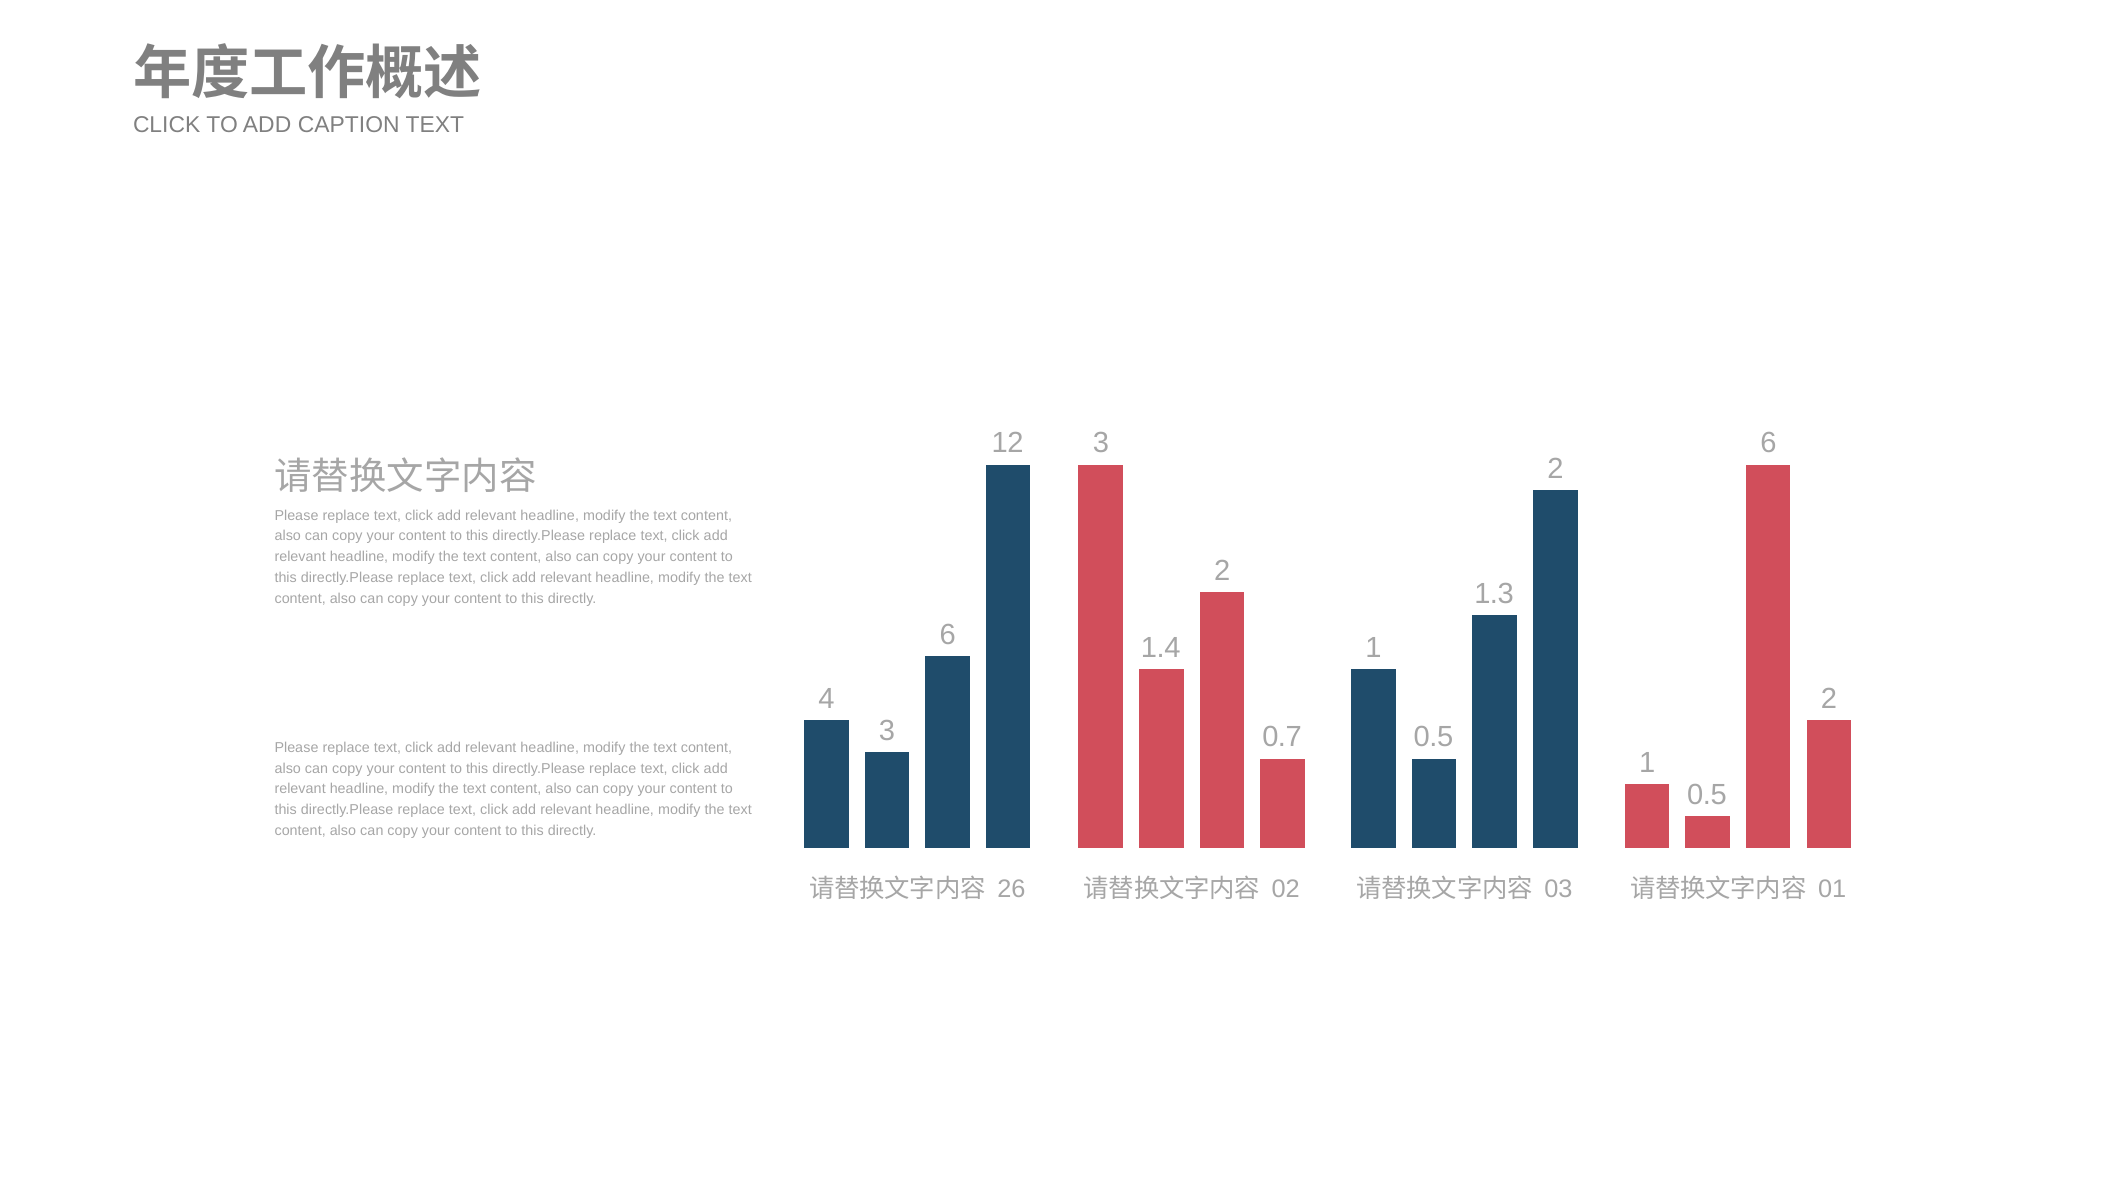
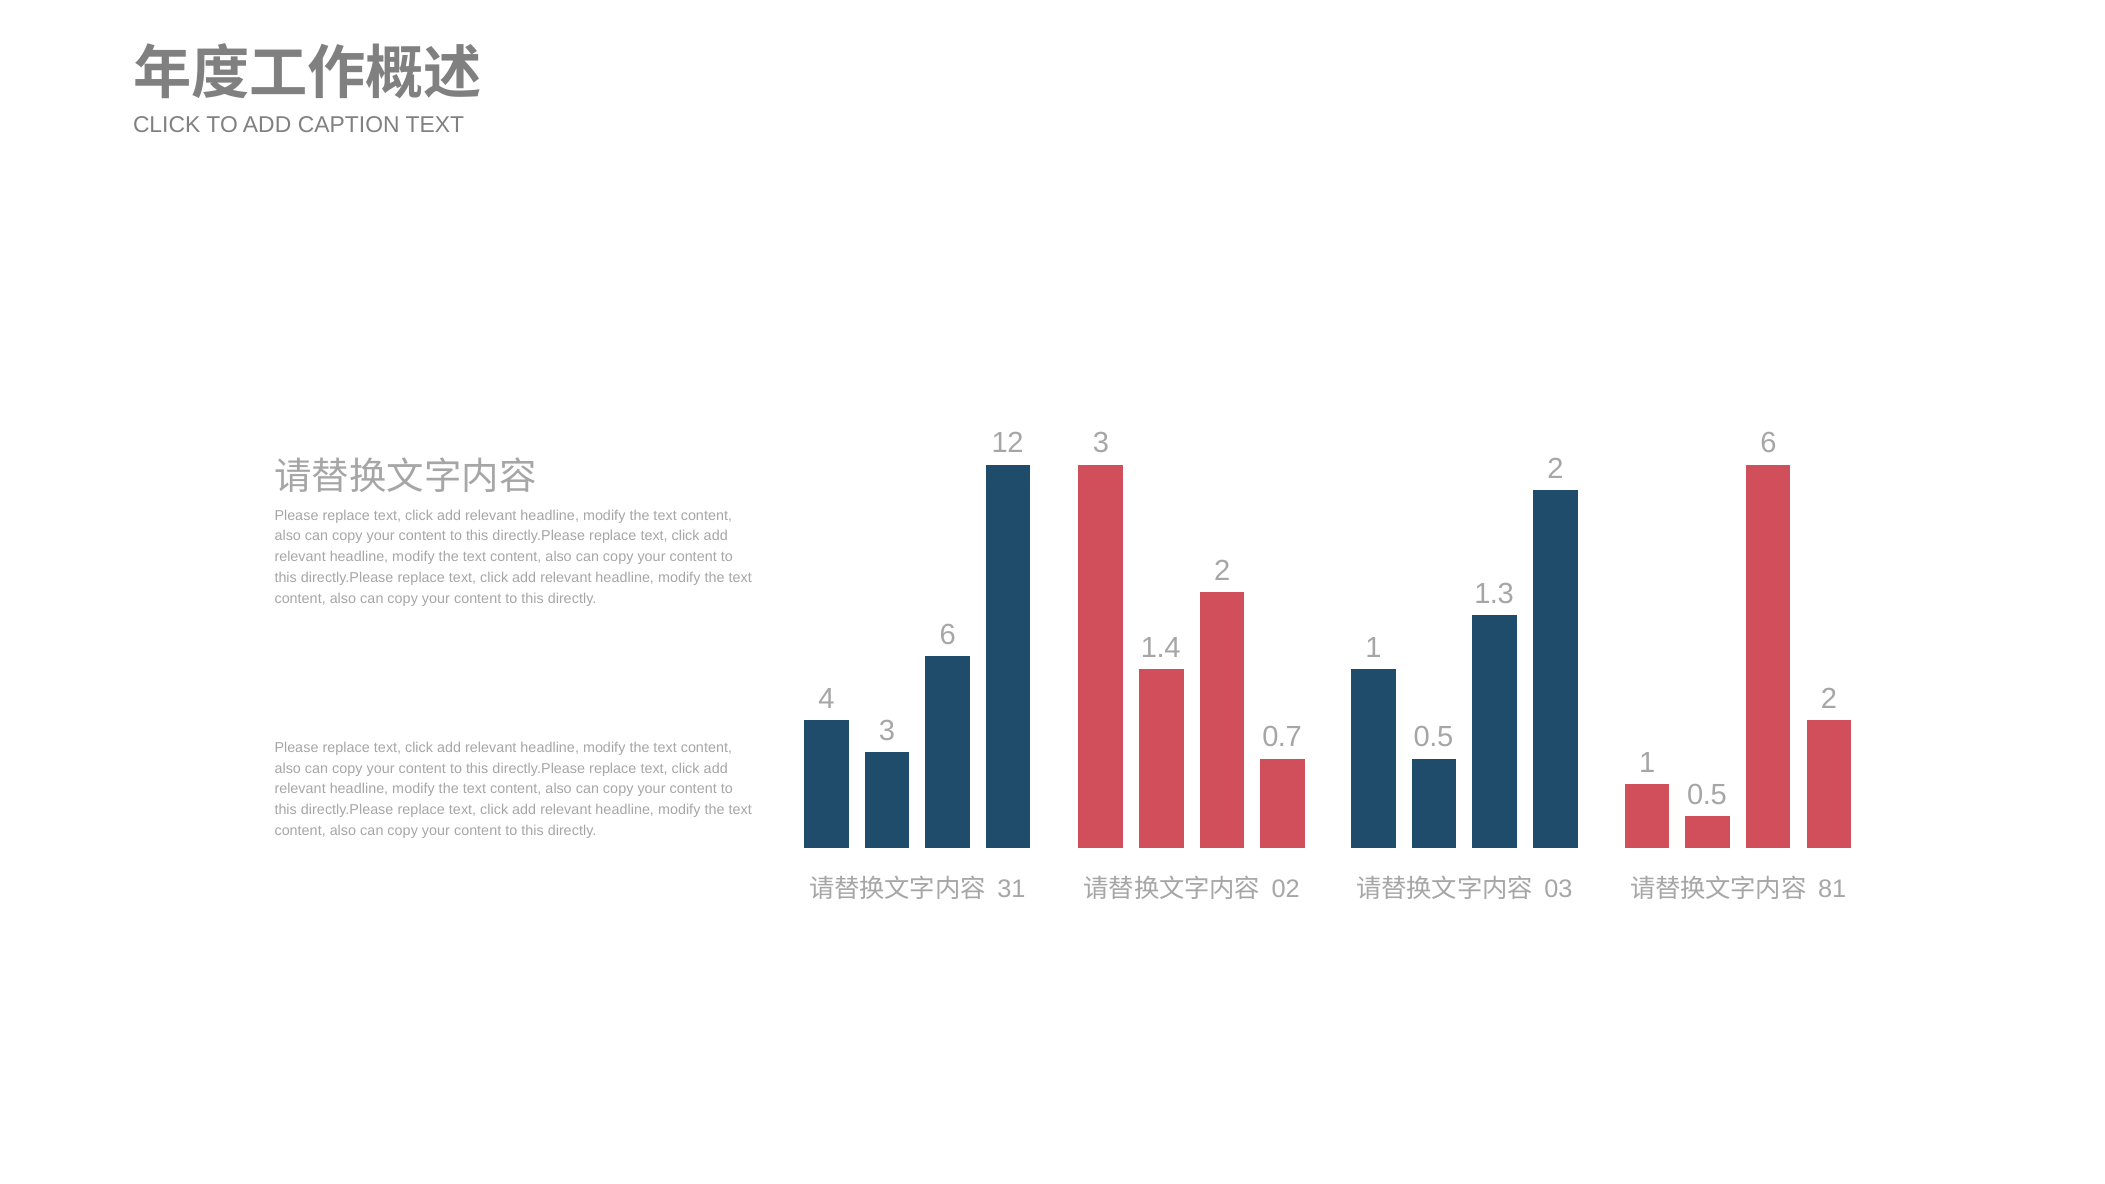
26: 26 -> 31 (1011, 889)
01: 01 -> 81 (1832, 889)
